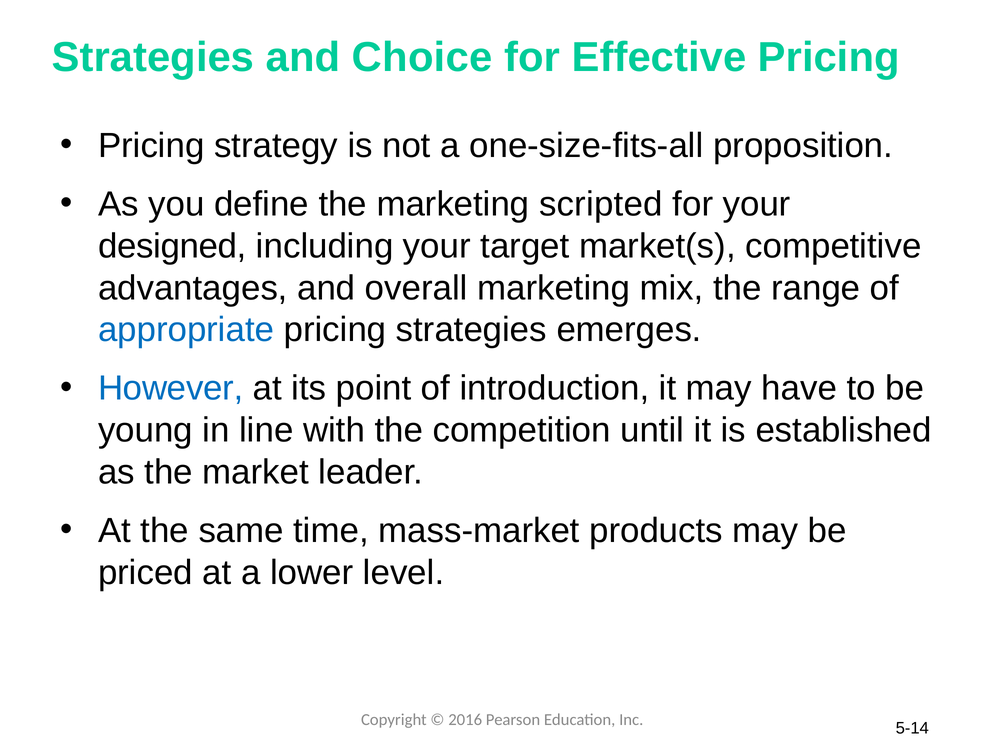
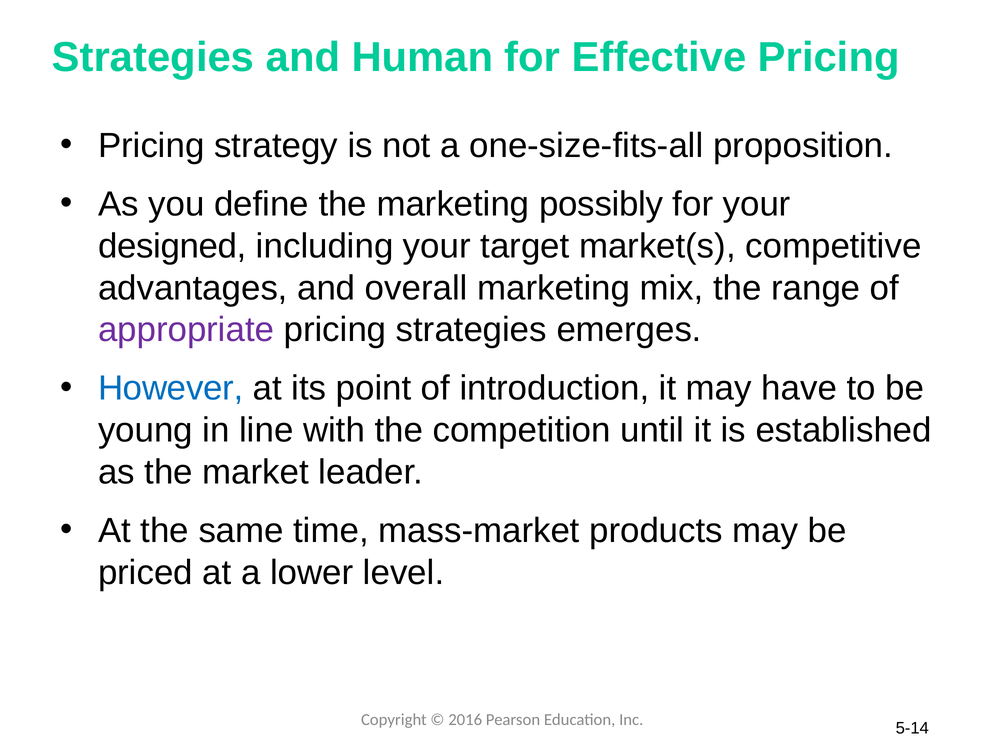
Choice: Choice -> Human (422, 57)
scripted: scripted -> possibly (601, 204)
appropriate colour: blue -> purple (186, 330)
